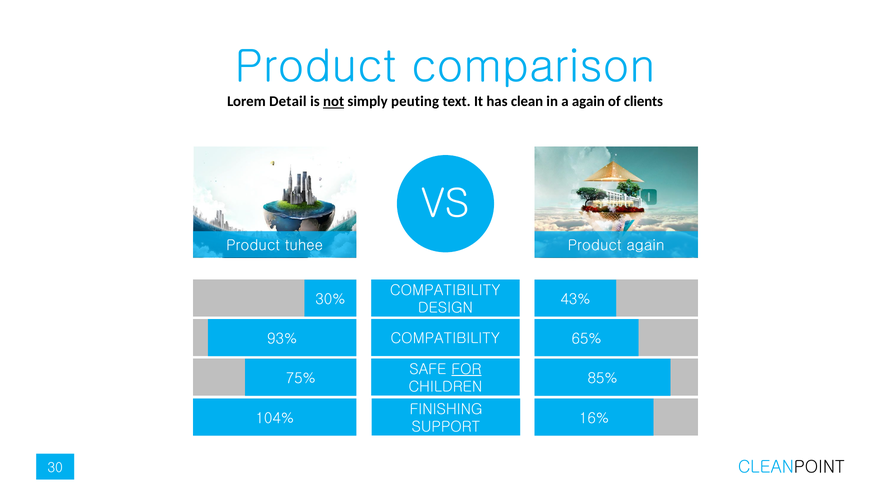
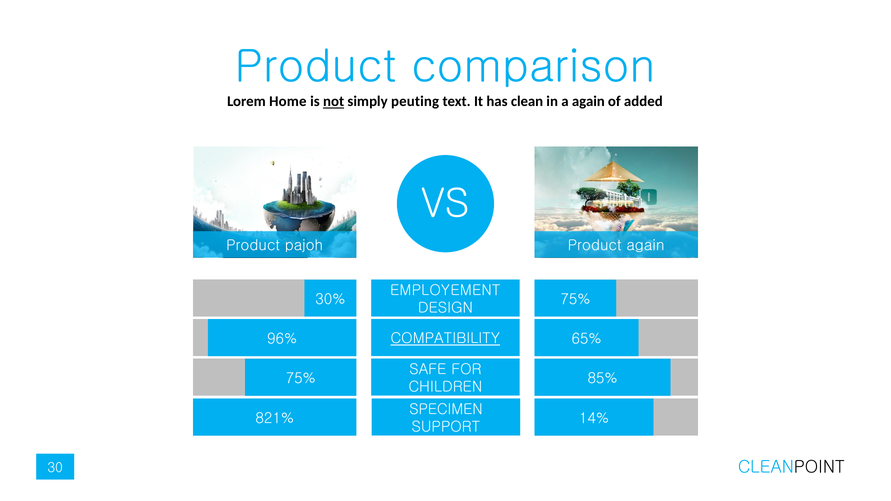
Detail: Detail -> Home (288, 102)
clients: clients -> added (643, 102)
tuhee: tuhee -> pajoh (304, 246)
COMPATIBILITY: COMPATIBILITY -> EMPLOYEMENT (445, 290)
43%: 43% -> 75% (575, 299)
COMPATIBILITY underline: none -> present (445, 339)
93%: 93% -> 96% (282, 339)
FOR underline: present -> none (466, 369)
FINISHING: FINISHING -> SPECIMEN (446, 409)
104%: 104% -> 821% (275, 418)
16%: 16% -> 14% (594, 418)
